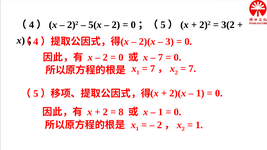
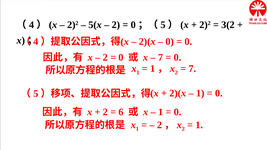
3: 3 -> 0 (170, 42)
7: 7 -> 1 (153, 69)
8: 8 -> 6 (121, 112)
